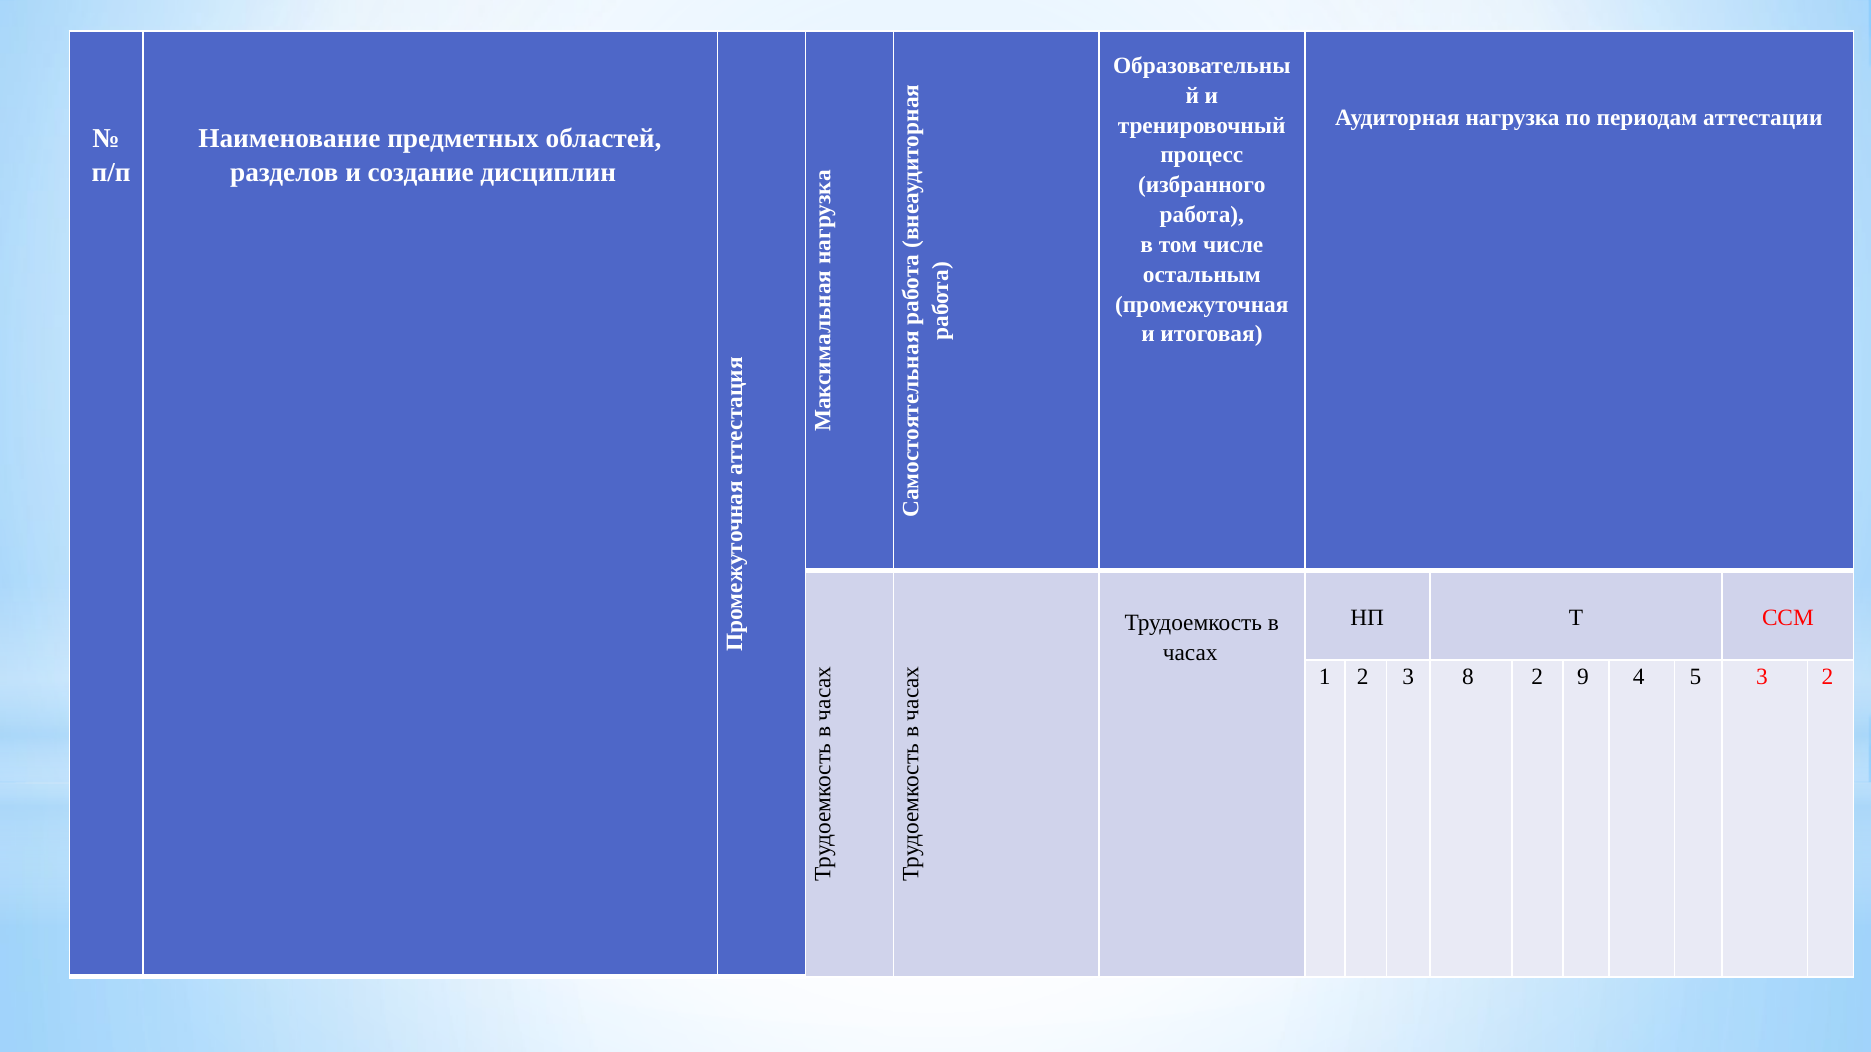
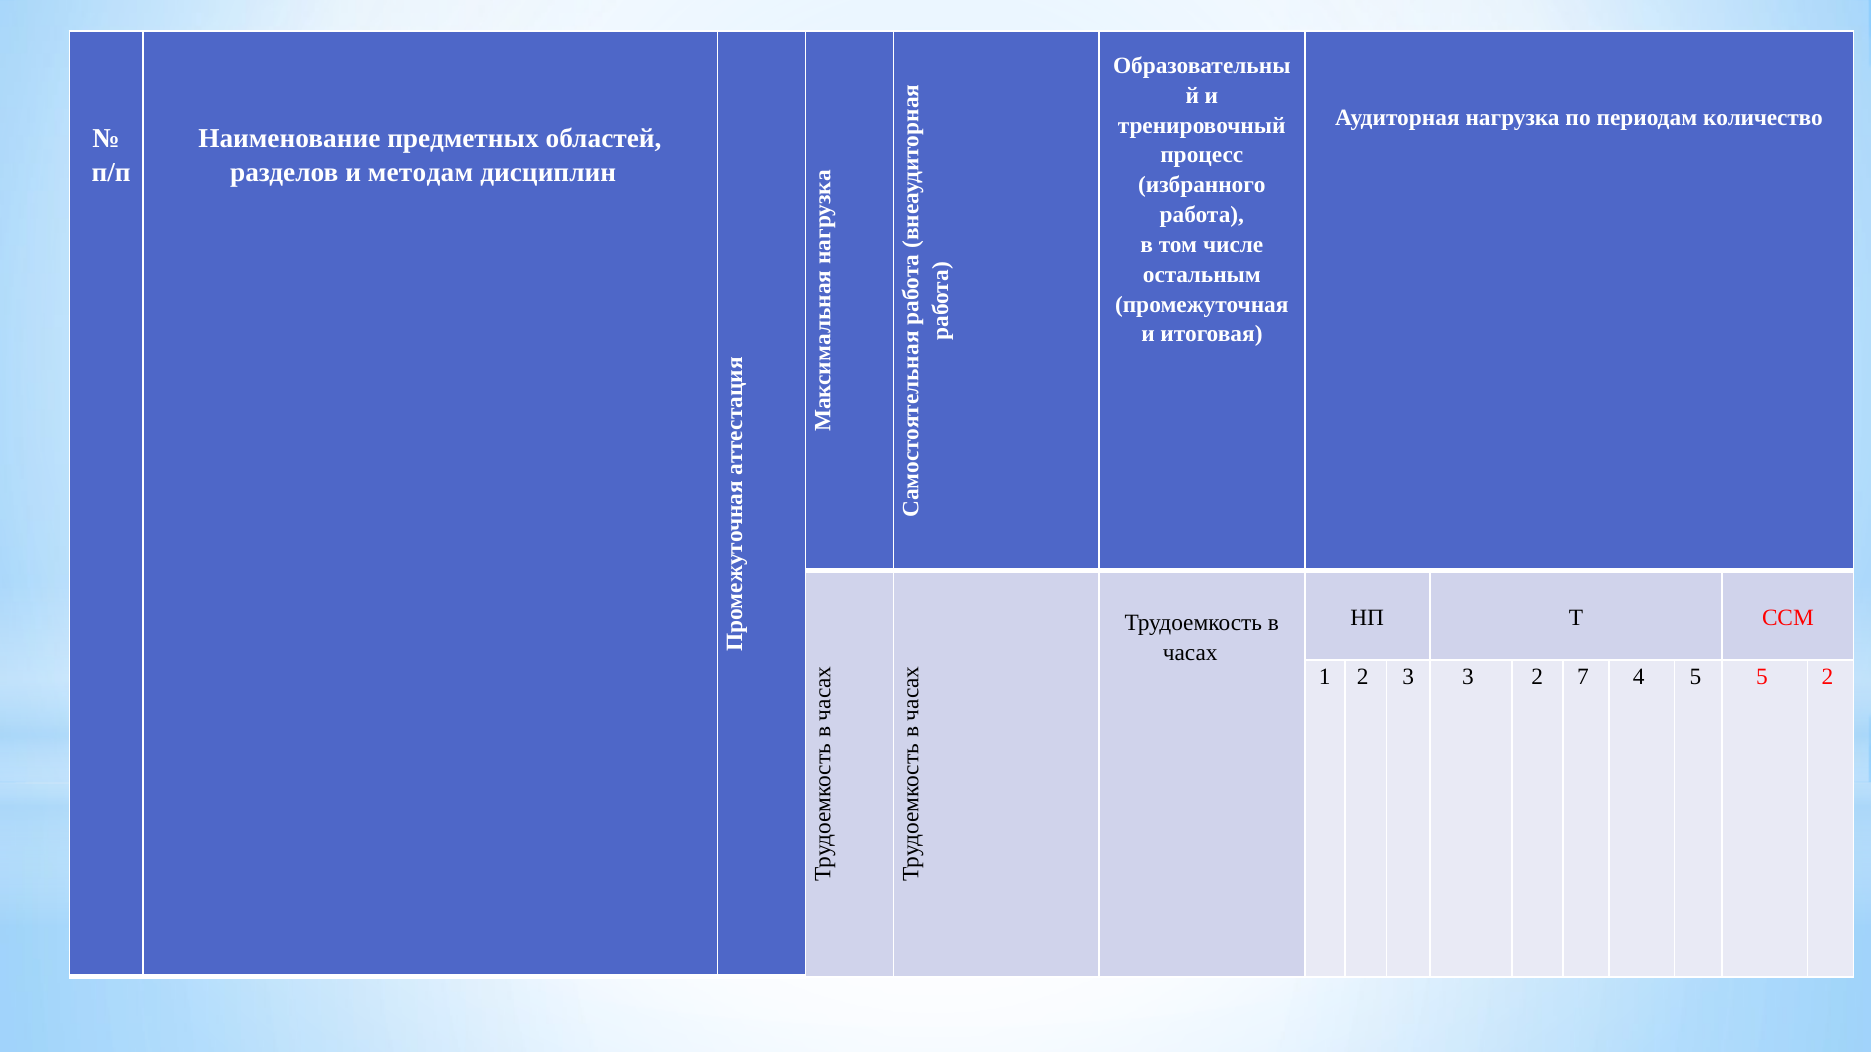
аттестации: аттестации -> количество (1763, 118)
создание: создание -> методам (420, 173)
3 8: 8 -> 3 (1468, 677)
9: 9 -> 7 (1583, 677)
5 3: 3 -> 5 (1762, 677)
